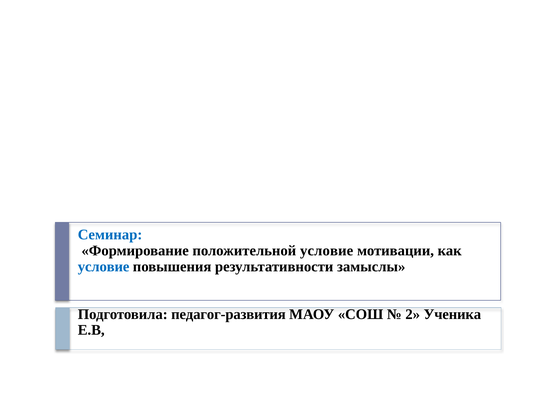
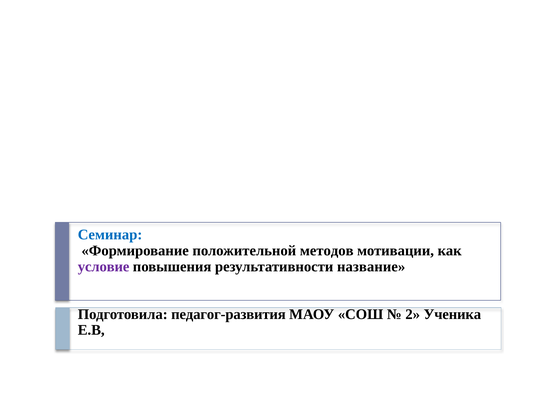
положительной условие: условие -> методов (327, 250)
условие colour: blue -> purple (104, 266)
замыслы: замыслы -> название (371, 266)
